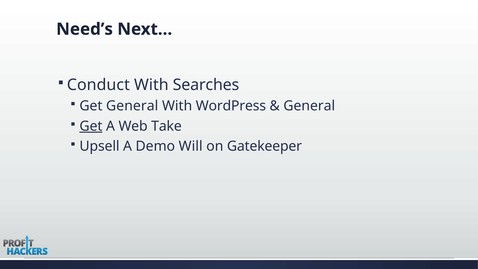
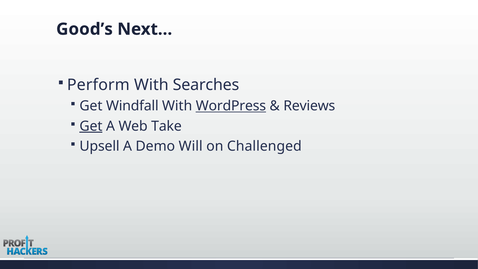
Need’s: Need’s -> Good’s (84, 29)
Conduct: Conduct -> Perform (98, 85)
Get General: General -> Windfall (132, 106)
WordPress underline: none -> present (231, 106)
General: General -> Reviews (309, 106)
Gatekeeper: Gatekeeper -> Challenged (264, 146)
